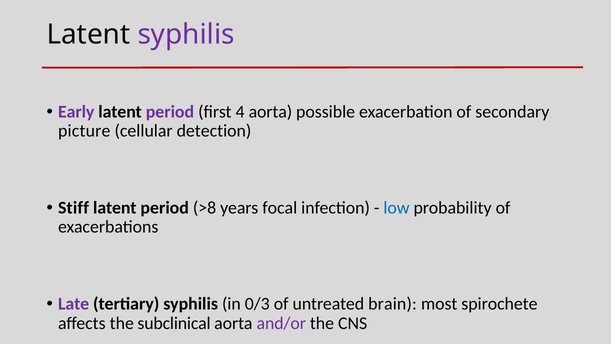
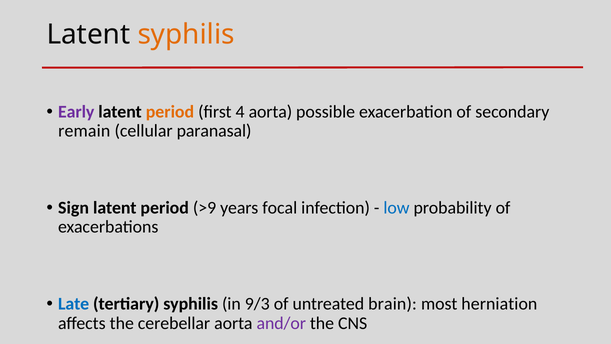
syphilis colour: purple -> orange (186, 35)
period colour: purple -> orange (170, 112)
picture: picture -> remain (84, 131)
detection: detection -> paranasal (214, 131)
Stiff: Stiff -> Sign (74, 208)
>8: >8 -> >9 (205, 208)
Late colour: purple -> blue (74, 304)
0/3: 0/3 -> 9/3 (257, 304)
spirochete: spirochete -> herniation (499, 304)
subclinical: subclinical -> cerebellar (174, 323)
